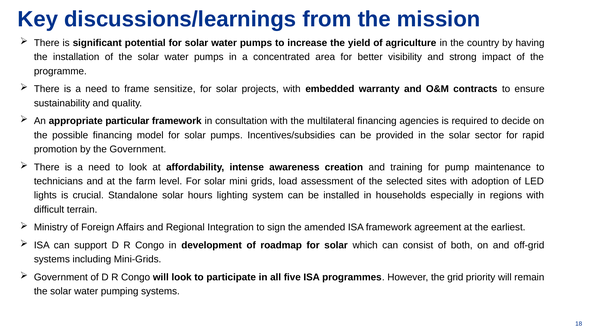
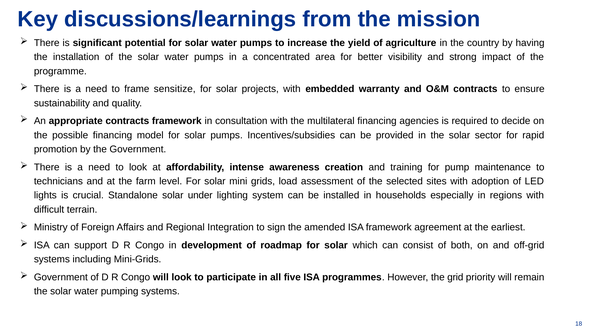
appropriate particular: particular -> contracts (127, 121)
hours: hours -> under (200, 195)
